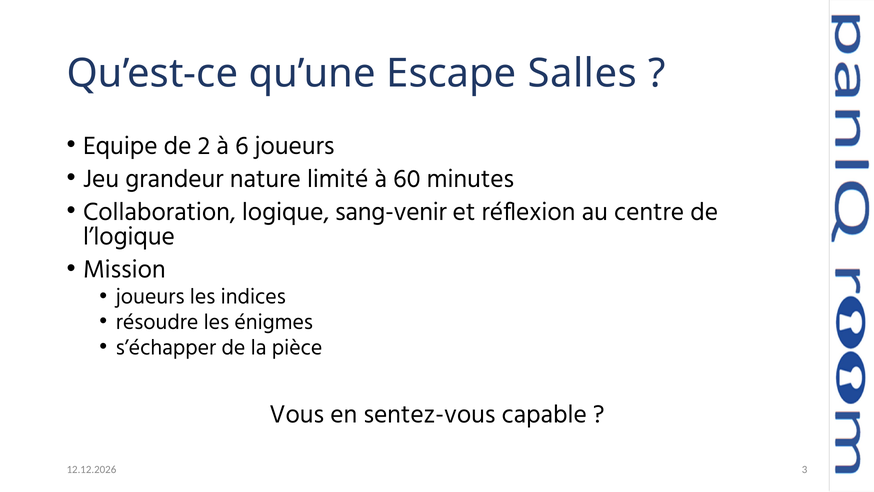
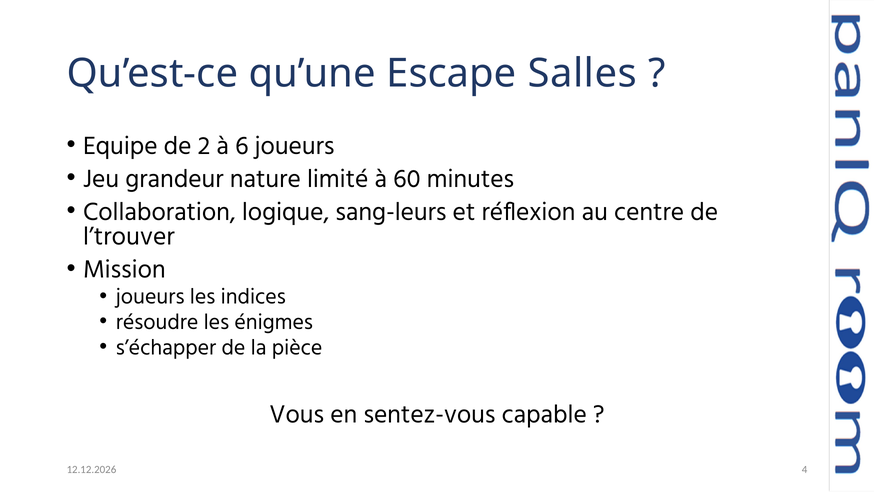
sang-venir: sang-venir -> sang-leurs (391, 212)
l’logique: l’logique -> l’trouver (129, 236)
3: 3 -> 4 (805, 469)
